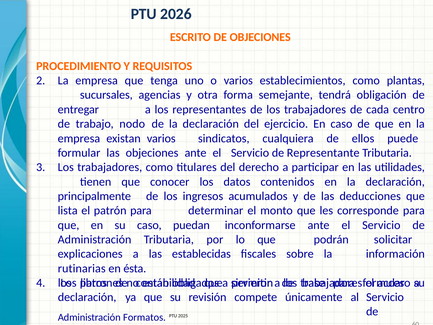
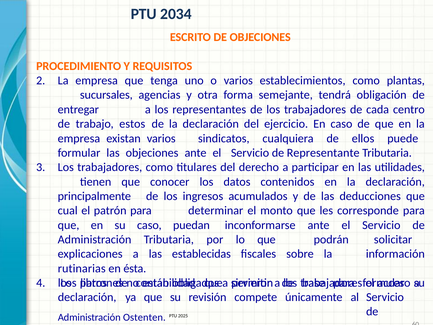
2026: 2026 -> 2034 (176, 14)
nodo: nodo -> estos (132, 124)
lista: lista -> cual (68, 210)
Formatos: Formatos -> Ostenten (144, 317)
